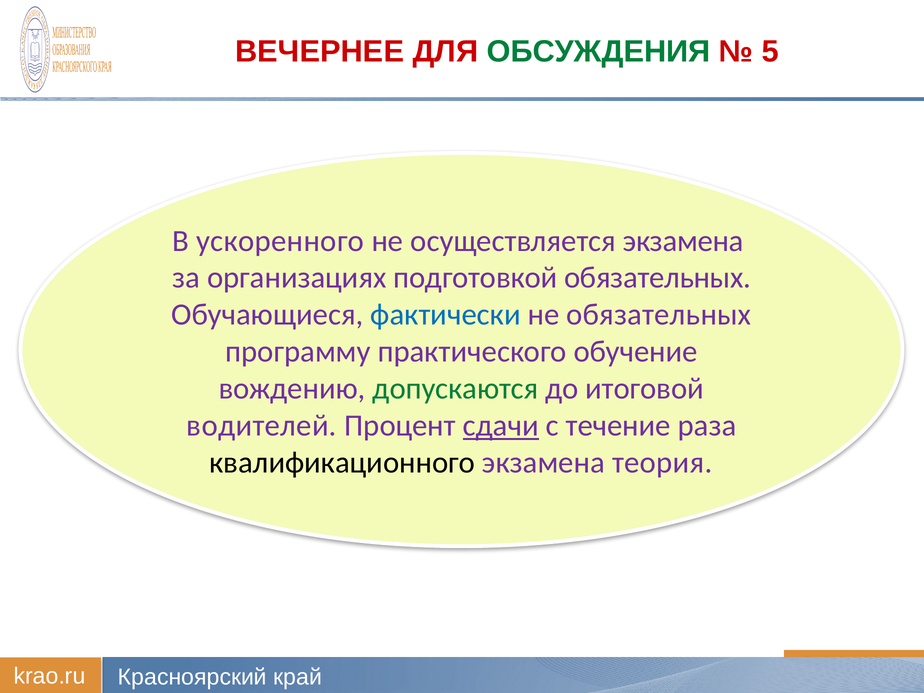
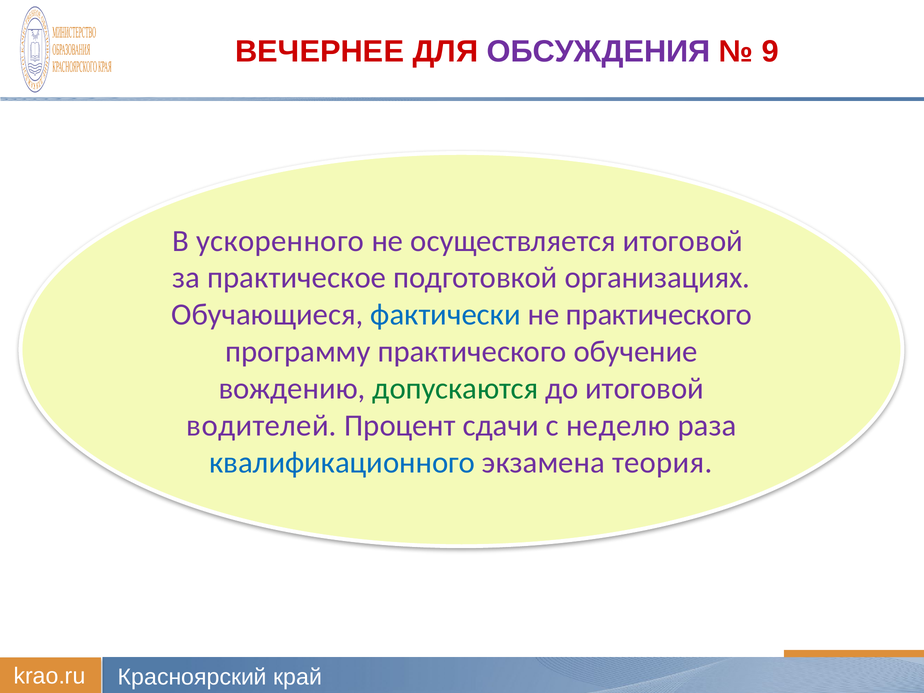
ОБСУЖДЕНИЯ colour: green -> purple (599, 51)
5: 5 -> 9 (770, 51)
осуществляется экзамена: экзамена -> итоговой (683, 241)
организациях: организациях -> практическое (297, 278)
подготовкой обязательных: обязательных -> организациях (657, 278)
не обязательных: обязательных -> практического (659, 315)
сдачи underline: present -> none (501, 426)
течение: течение -> неделю (618, 426)
квалификационного colour: black -> blue (342, 463)
